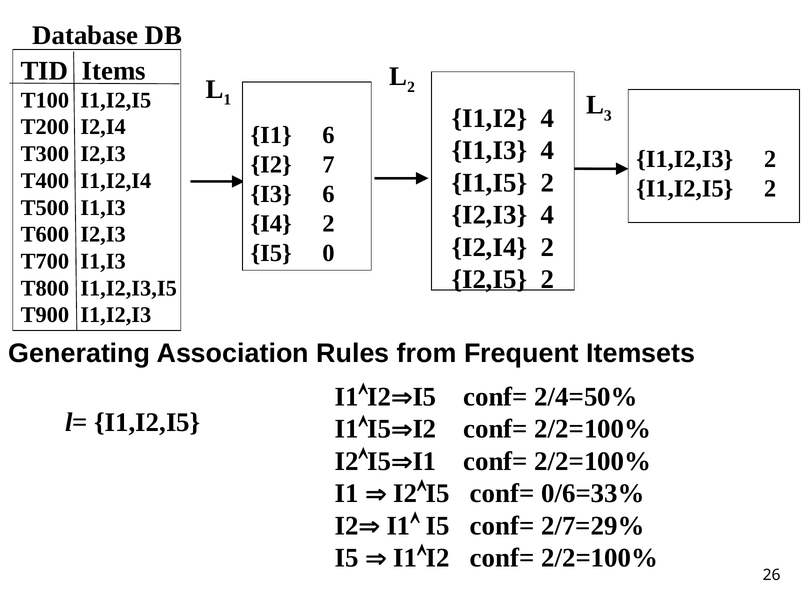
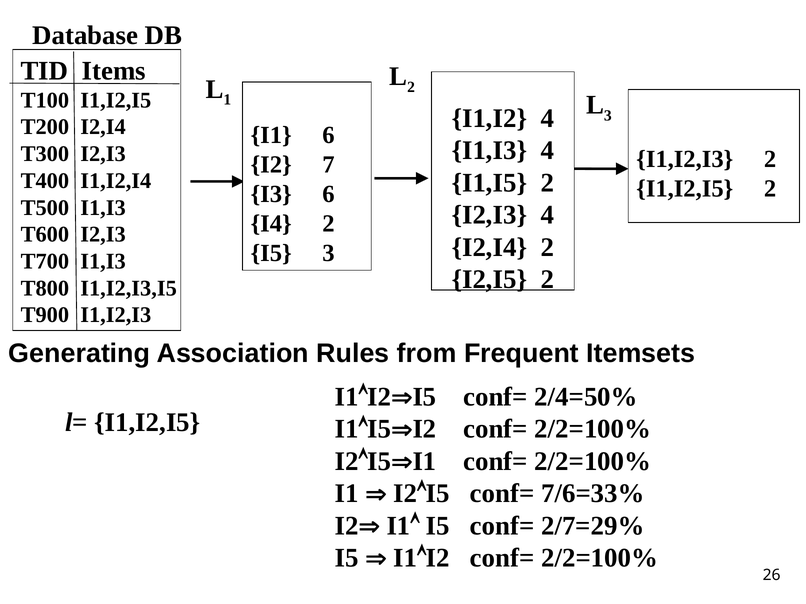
I5 0: 0 -> 3 (328, 253)
0/6=33%: 0/6=33% -> 7/6=33% (593, 494)
